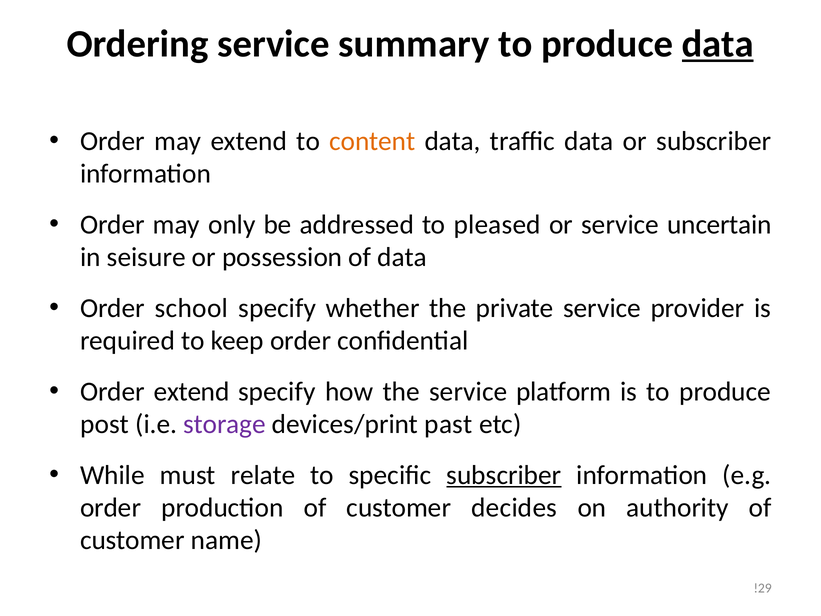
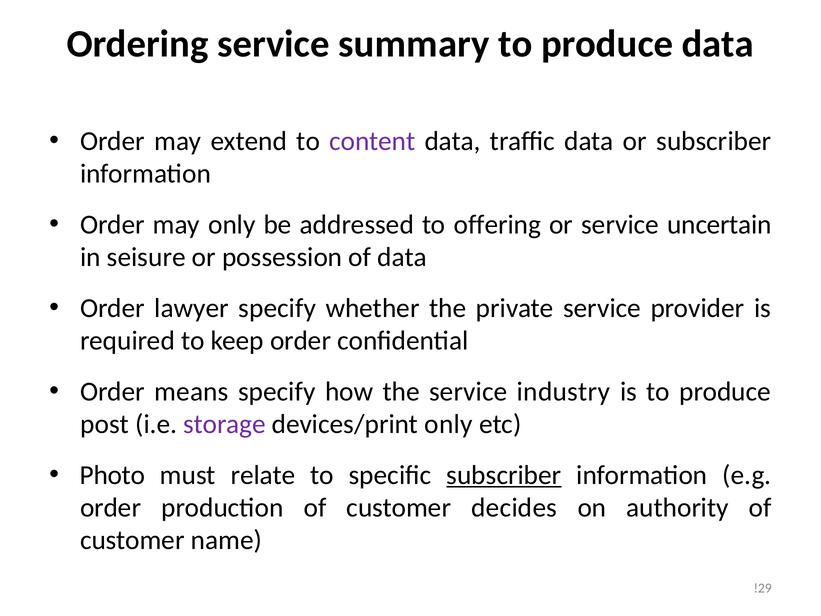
data underline: present -> none (718, 44)
content colour: orange -> purple (372, 141)
pleased: pleased -> offering (497, 225)
school: school -> lawyer (192, 308)
Order extend: extend -> means (191, 391)
platform: platform -> industry (563, 391)
devices/print past: past -> only (448, 424)
While: While -> Photo (113, 475)
